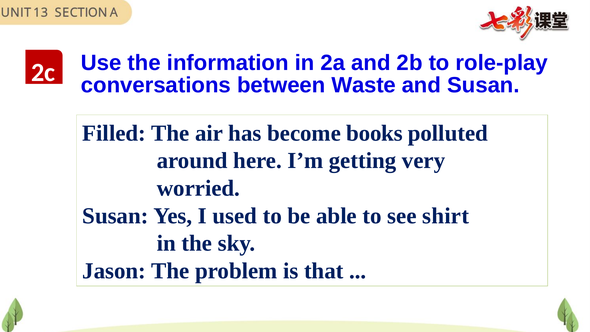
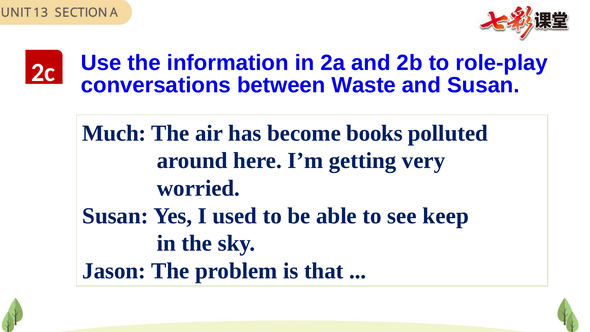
Filled: Filled -> Much (114, 133)
shirt: shirt -> keep (446, 216)
